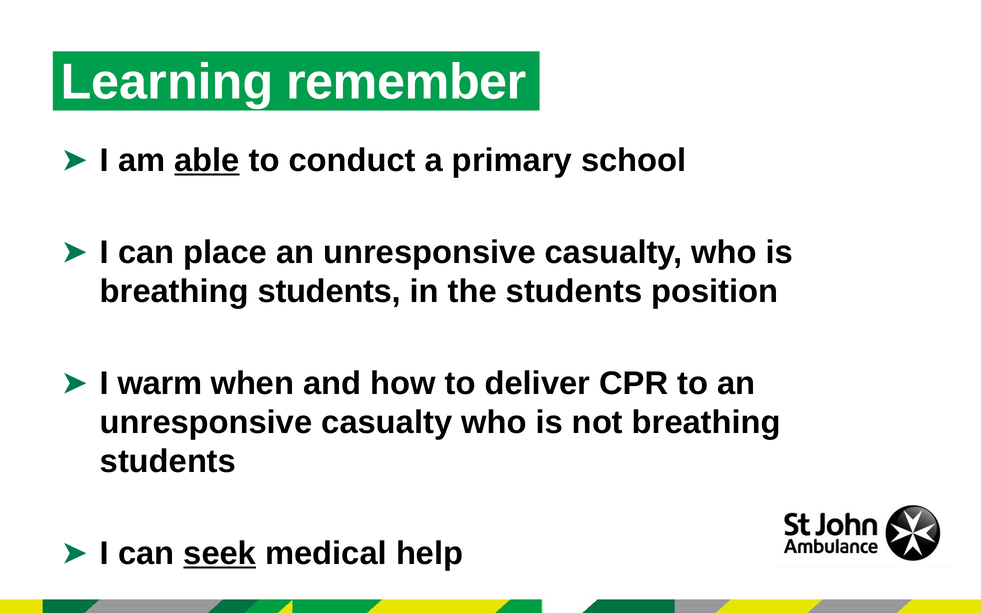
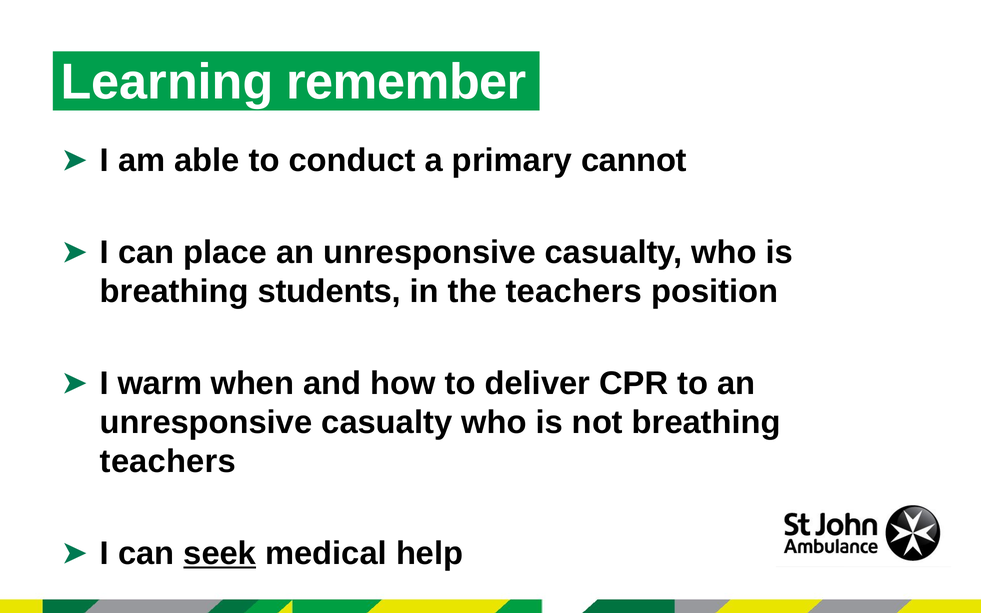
able underline: present -> none (207, 161)
school: school -> cannot (634, 161)
the students: students -> teachers (574, 292)
students: students -> teachers (168, 462)
